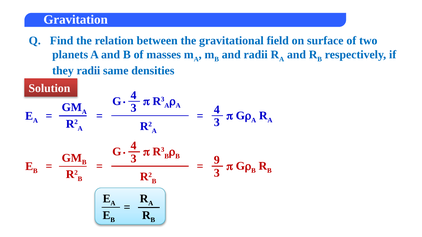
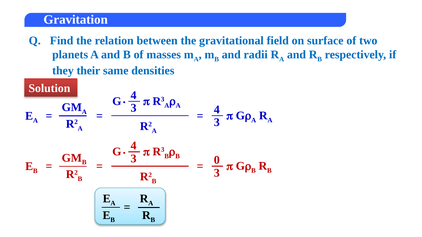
they radii: radii -> their (88, 71)
9: 9 -> 0 (217, 160)
